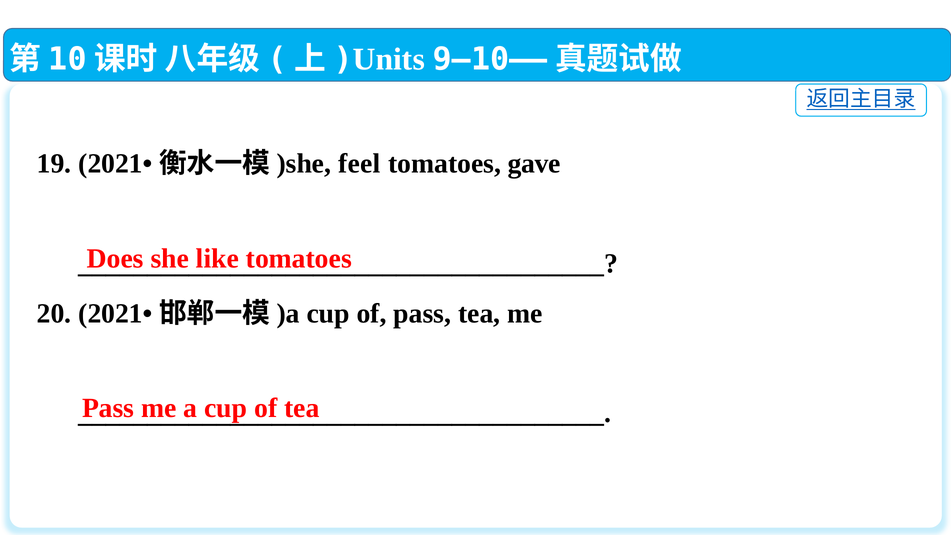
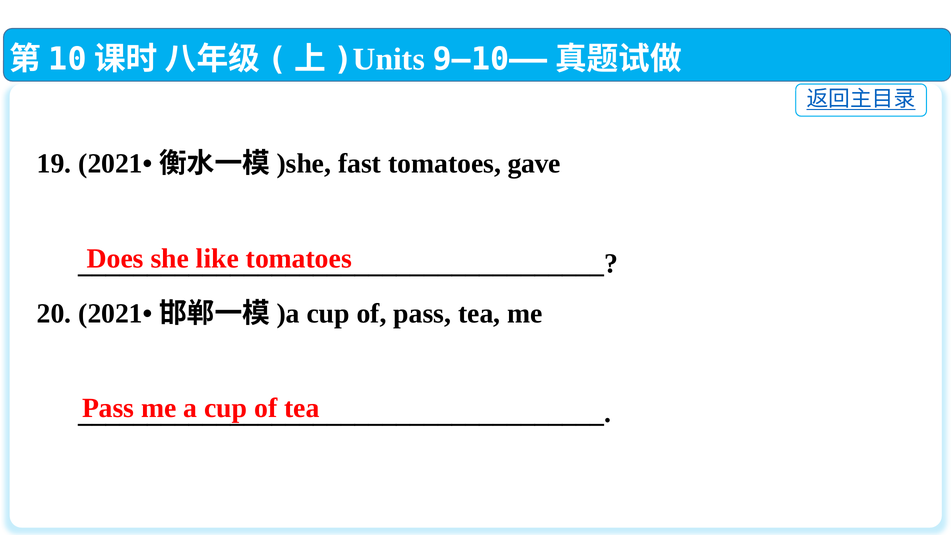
feel: feel -> fast (360, 164)
